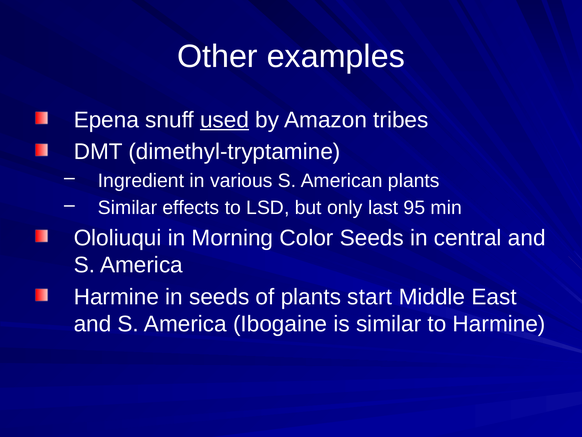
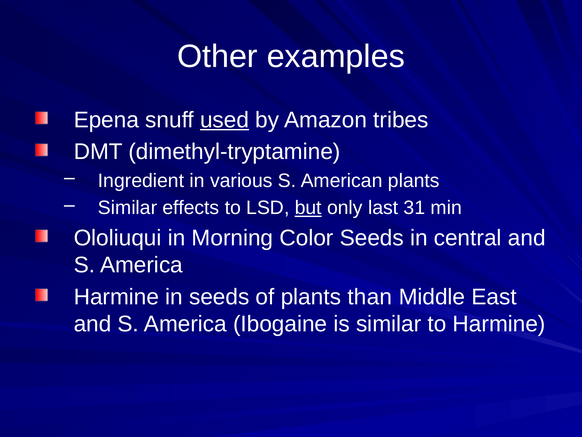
but underline: none -> present (308, 208)
95: 95 -> 31 (414, 208)
start: start -> than (370, 297)
